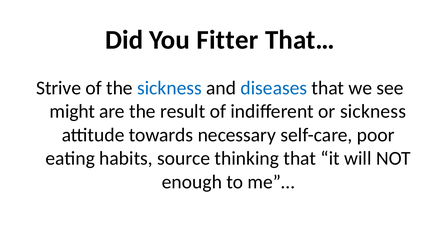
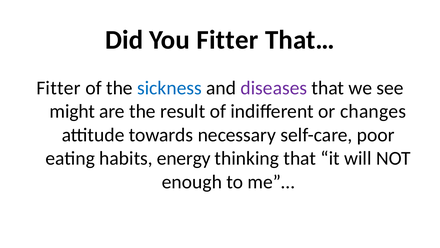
Strive: Strive -> Fitter (59, 88)
diseases colour: blue -> purple (274, 88)
or sickness: sickness -> changes (373, 111)
source: source -> energy (184, 158)
